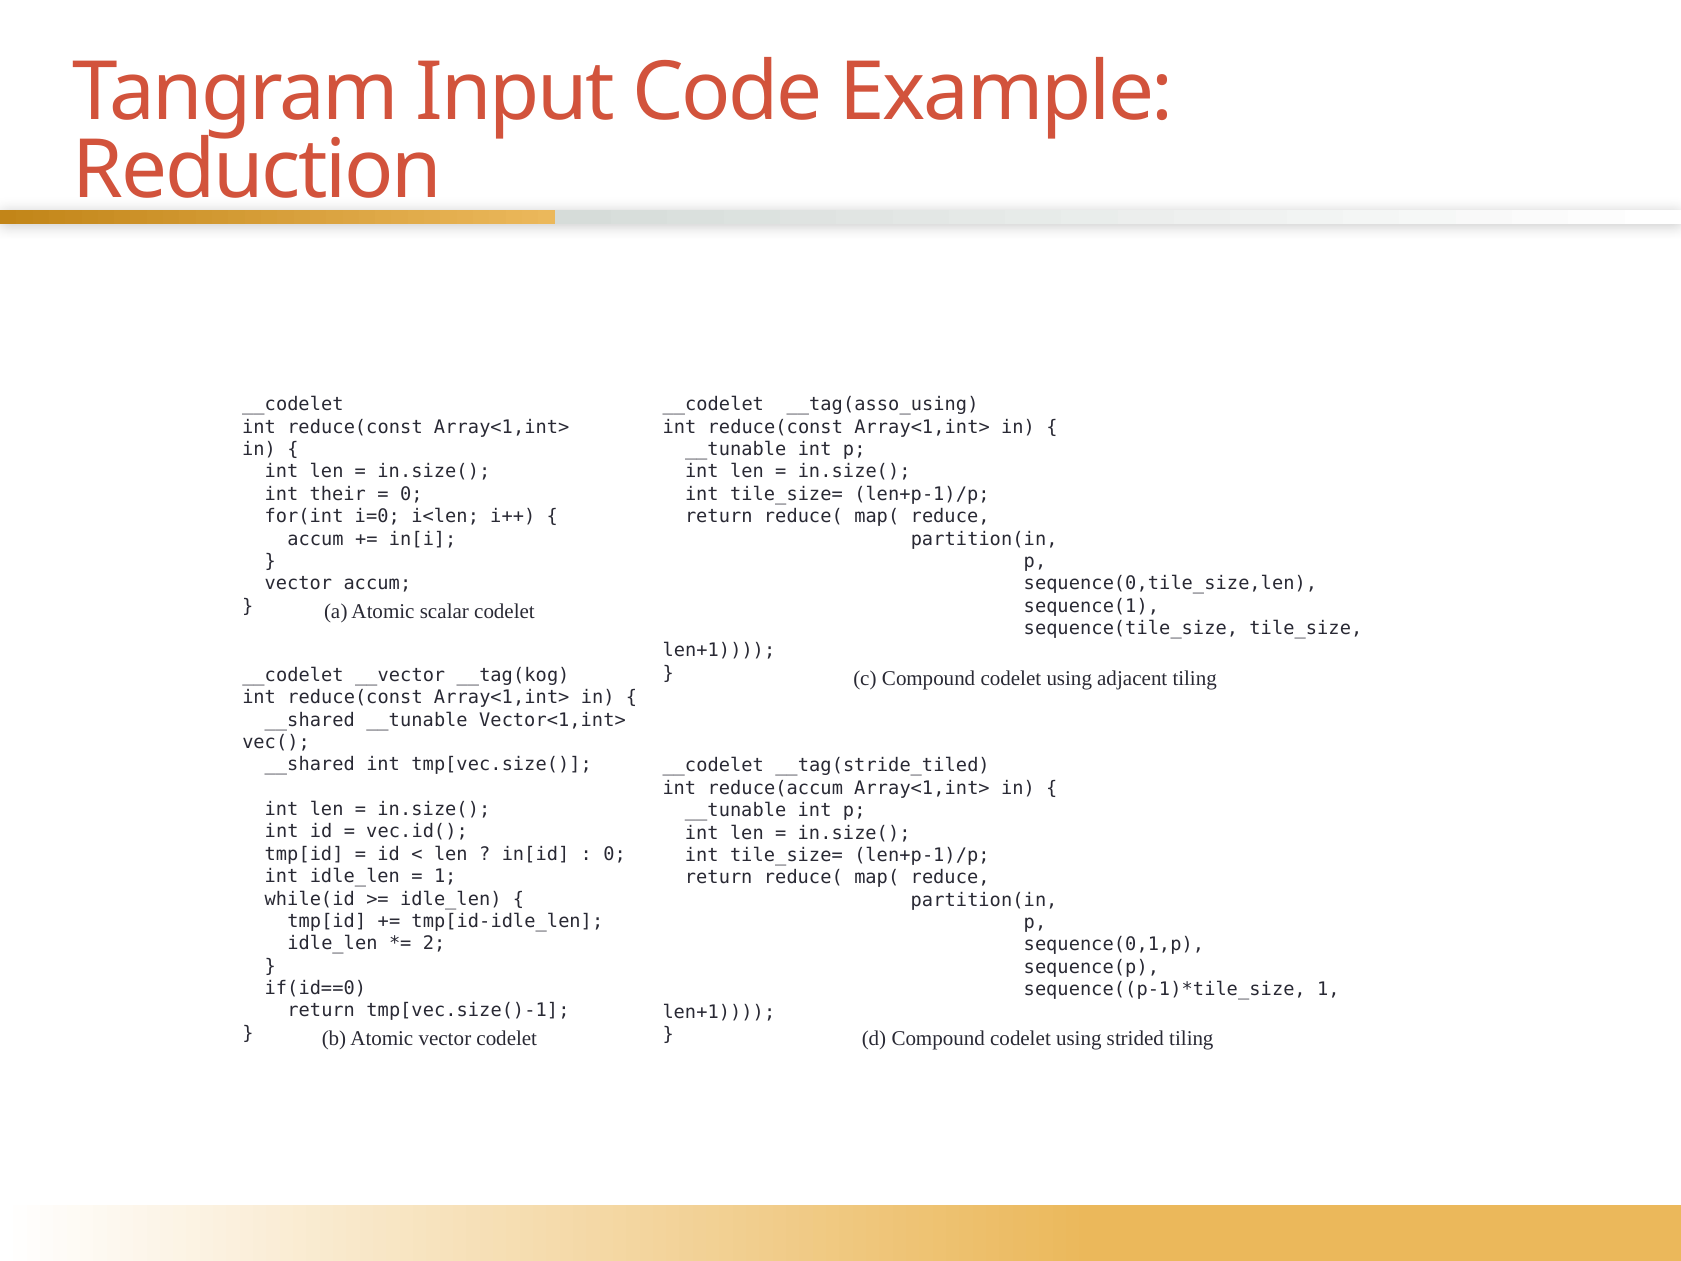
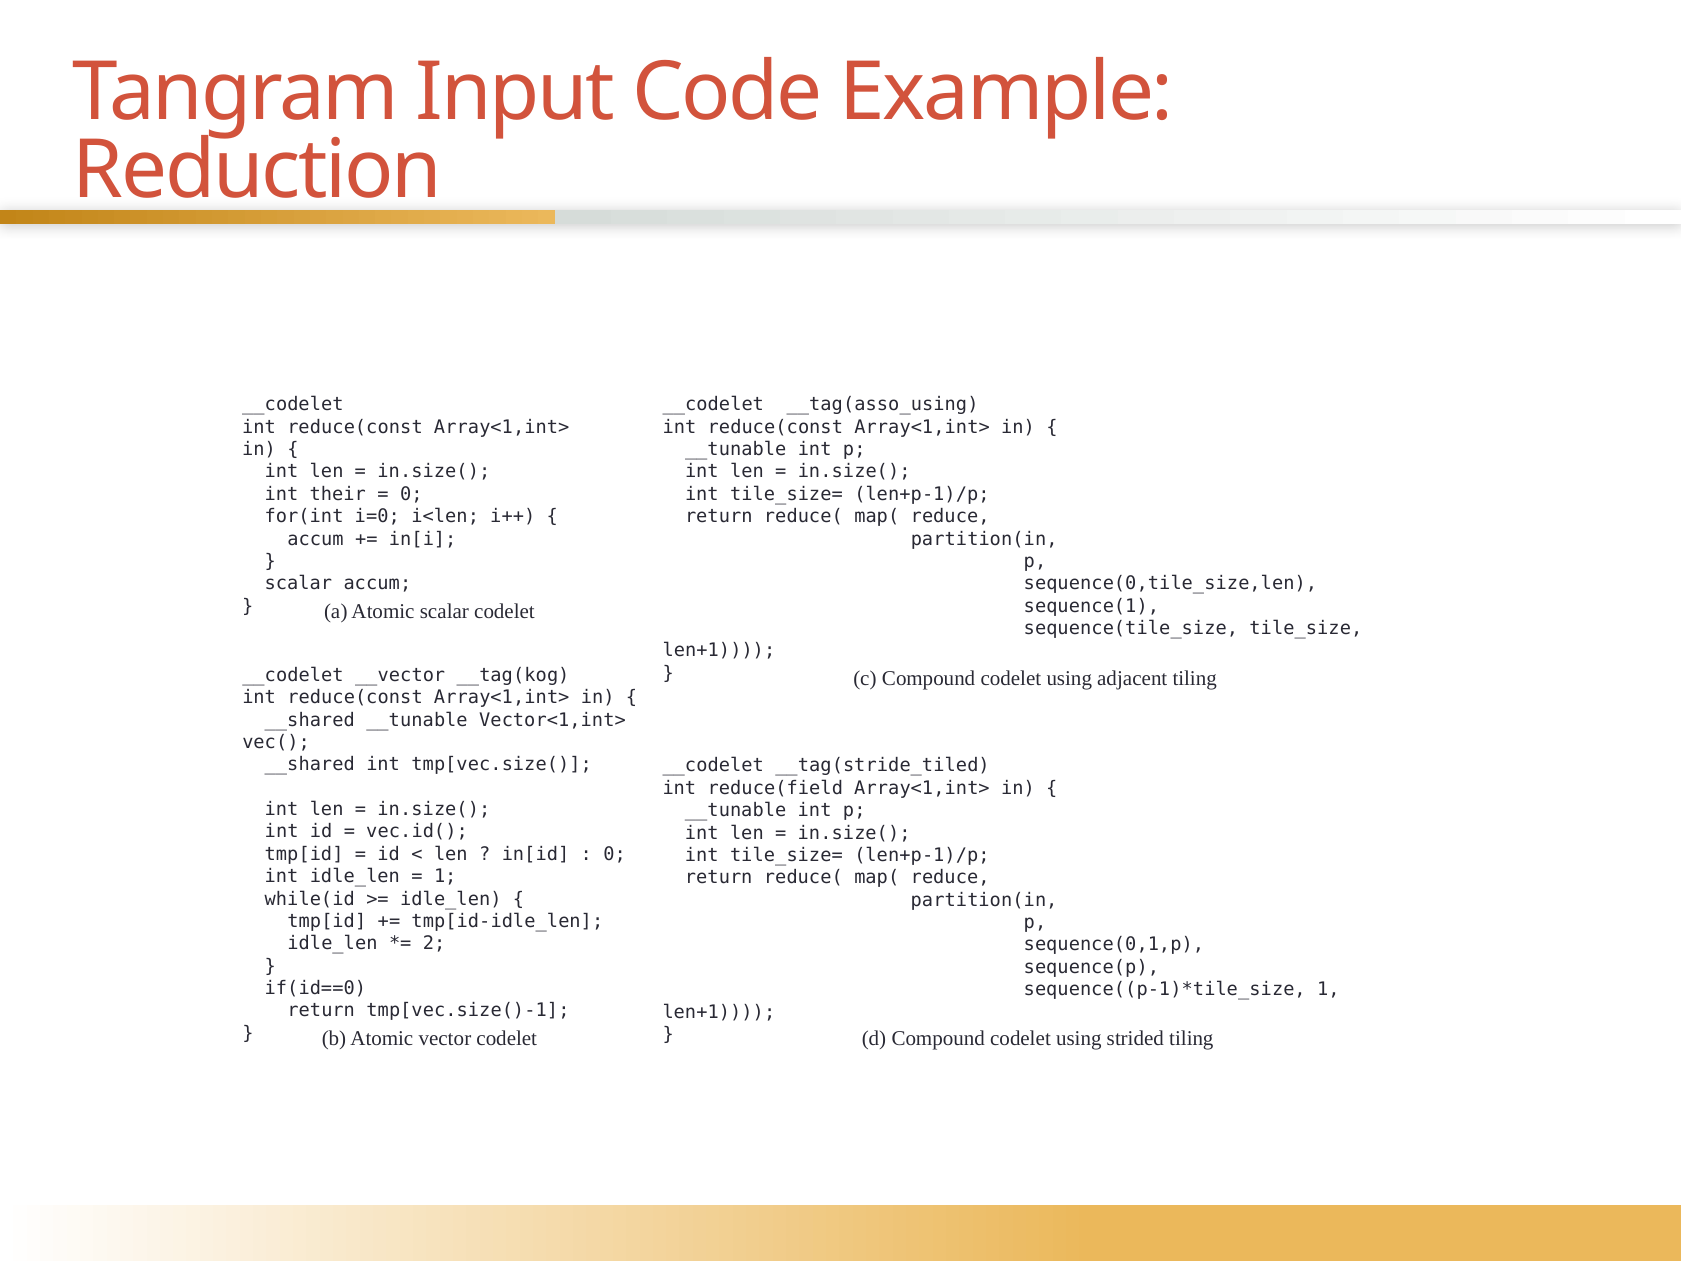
vector: vector -> scalar (298, 584)
reduce(accum: reduce(accum -> reduce(field (775, 788)
